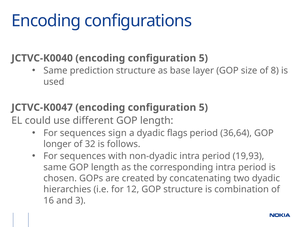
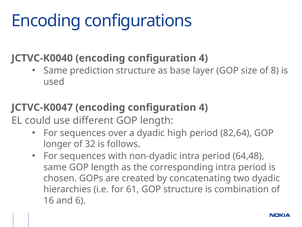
JCTVC-K0040 encoding configuration 5: 5 -> 4 (203, 58)
JCTVC-K0047 encoding configuration 5: 5 -> 4 (203, 107)
sign: sign -> over (118, 133)
flags: flags -> high (177, 133)
36,64: 36,64 -> 82,64 (236, 133)
19,93: 19,93 -> 64,48 (248, 156)
12: 12 -> 61 (133, 189)
3: 3 -> 6 (80, 200)
